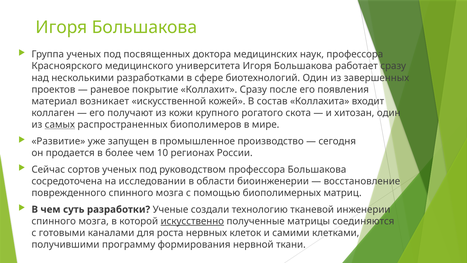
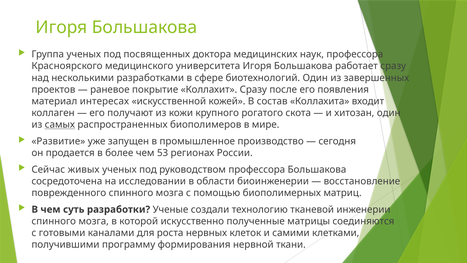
возникает: возникает -> интересах (104, 101)
10: 10 -> 53 (163, 153)
сортов: сортов -> живых (84, 169)
искусственно underline: present -> none (192, 221)
